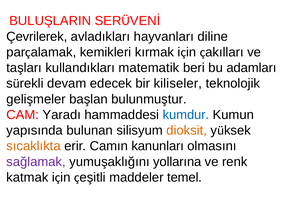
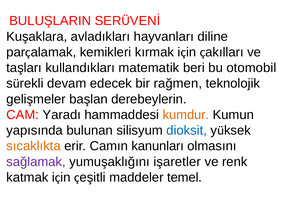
Çevrilerek: Çevrilerek -> Kuşaklara (37, 37)
adamları: adamları -> otomobil (251, 68)
kiliseler: kiliseler -> rağmen (178, 83)
bulunmuştur: bulunmuştur -> derebeylerin (149, 99)
kumdur colour: blue -> orange (186, 115)
dioksit colour: orange -> blue (187, 130)
yollarına: yollarına -> işaretler (177, 162)
